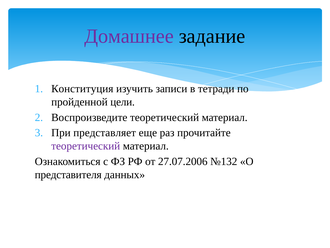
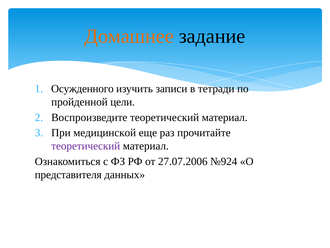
Домашнее colour: purple -> orange (129, 36)
Конституция: Конституция -> Осужденного (82, 89)
представляет: представляет -> медицинской (105, 133)
№132: №132 -> №924 (224, 161)
